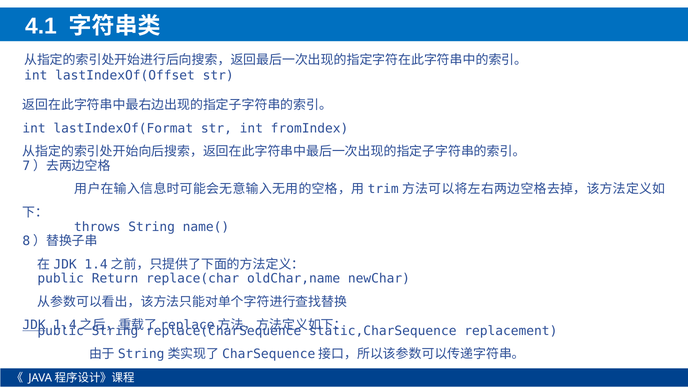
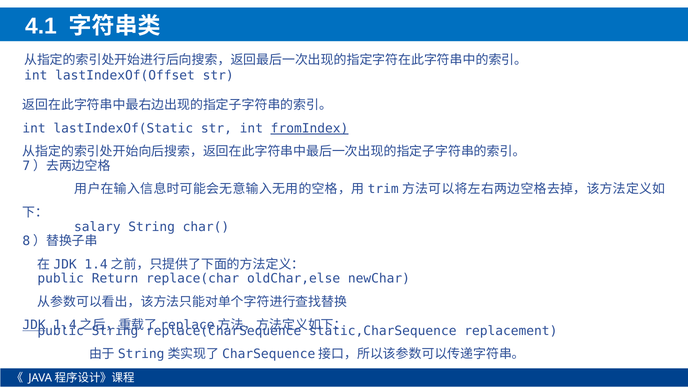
lastIndexOf(Format: lastIndexOf(Format -> lastIndexOf(Static (123, 128)
fromIndex underline: none -> present (310, 128)
throws: throws -> salary (97, 227)
name(: name( -> char( (206, 227)
oldChar,name: oldChar,name -> oldChar,else (294, 279)
